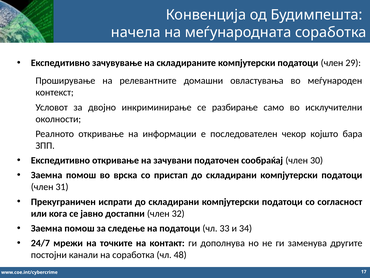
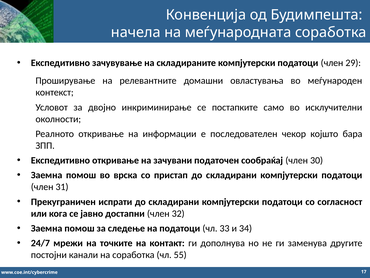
разбирање: разбирање -> постапките (235, 107)
48: 48 -> 55 (180, 254)
